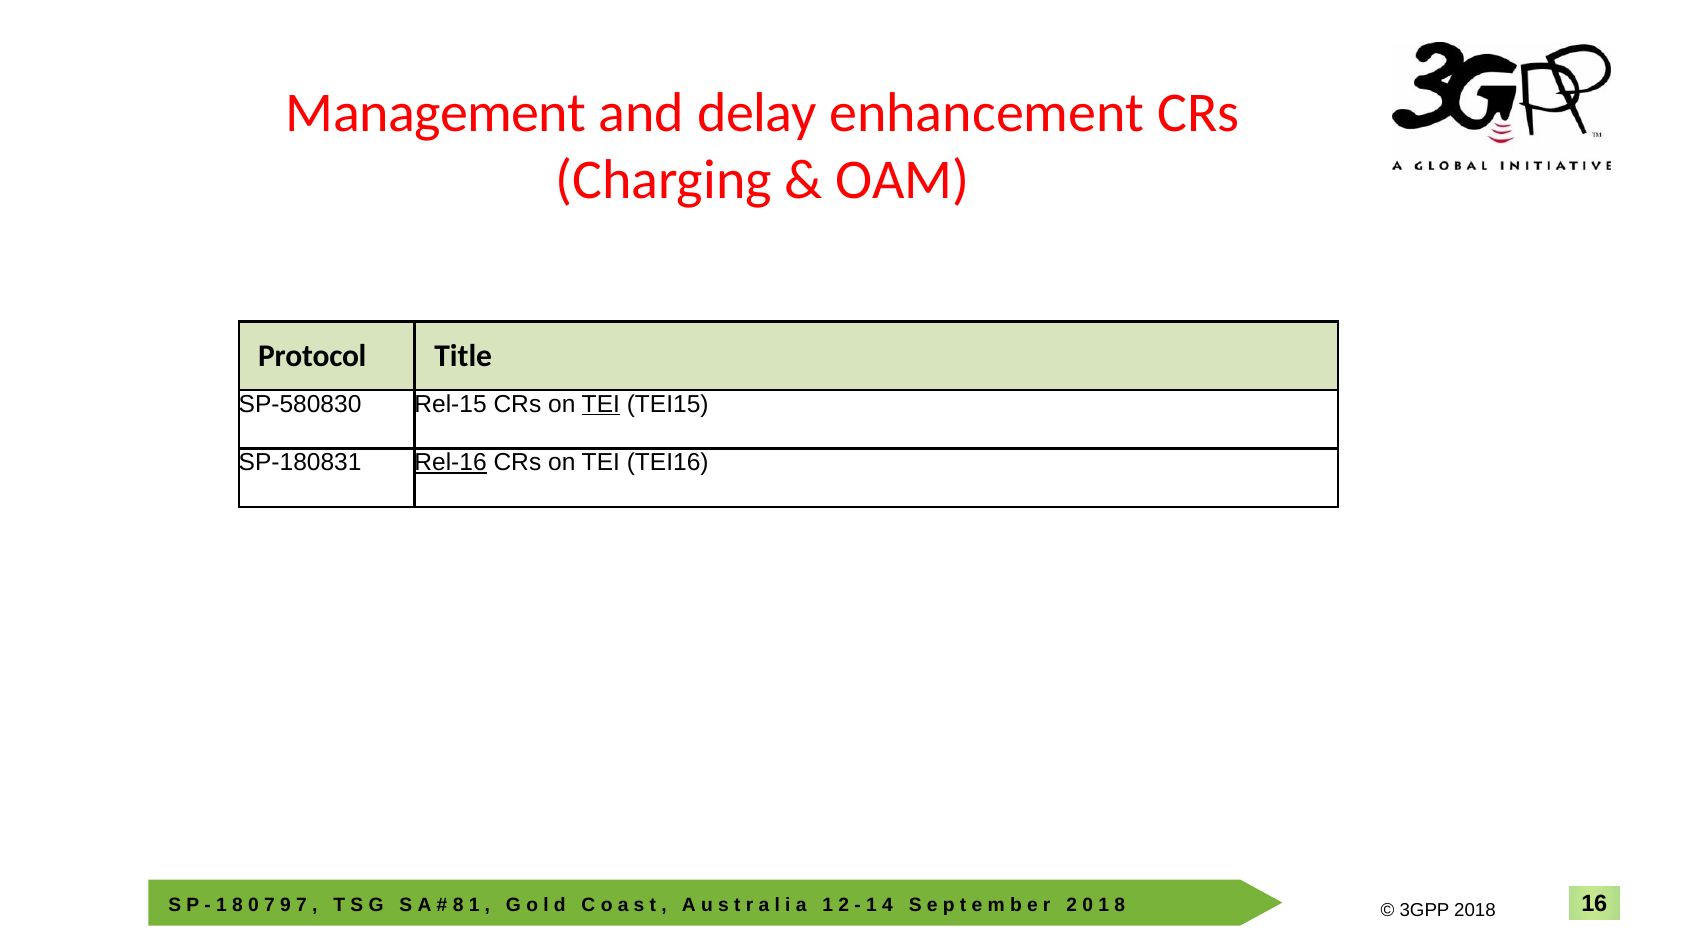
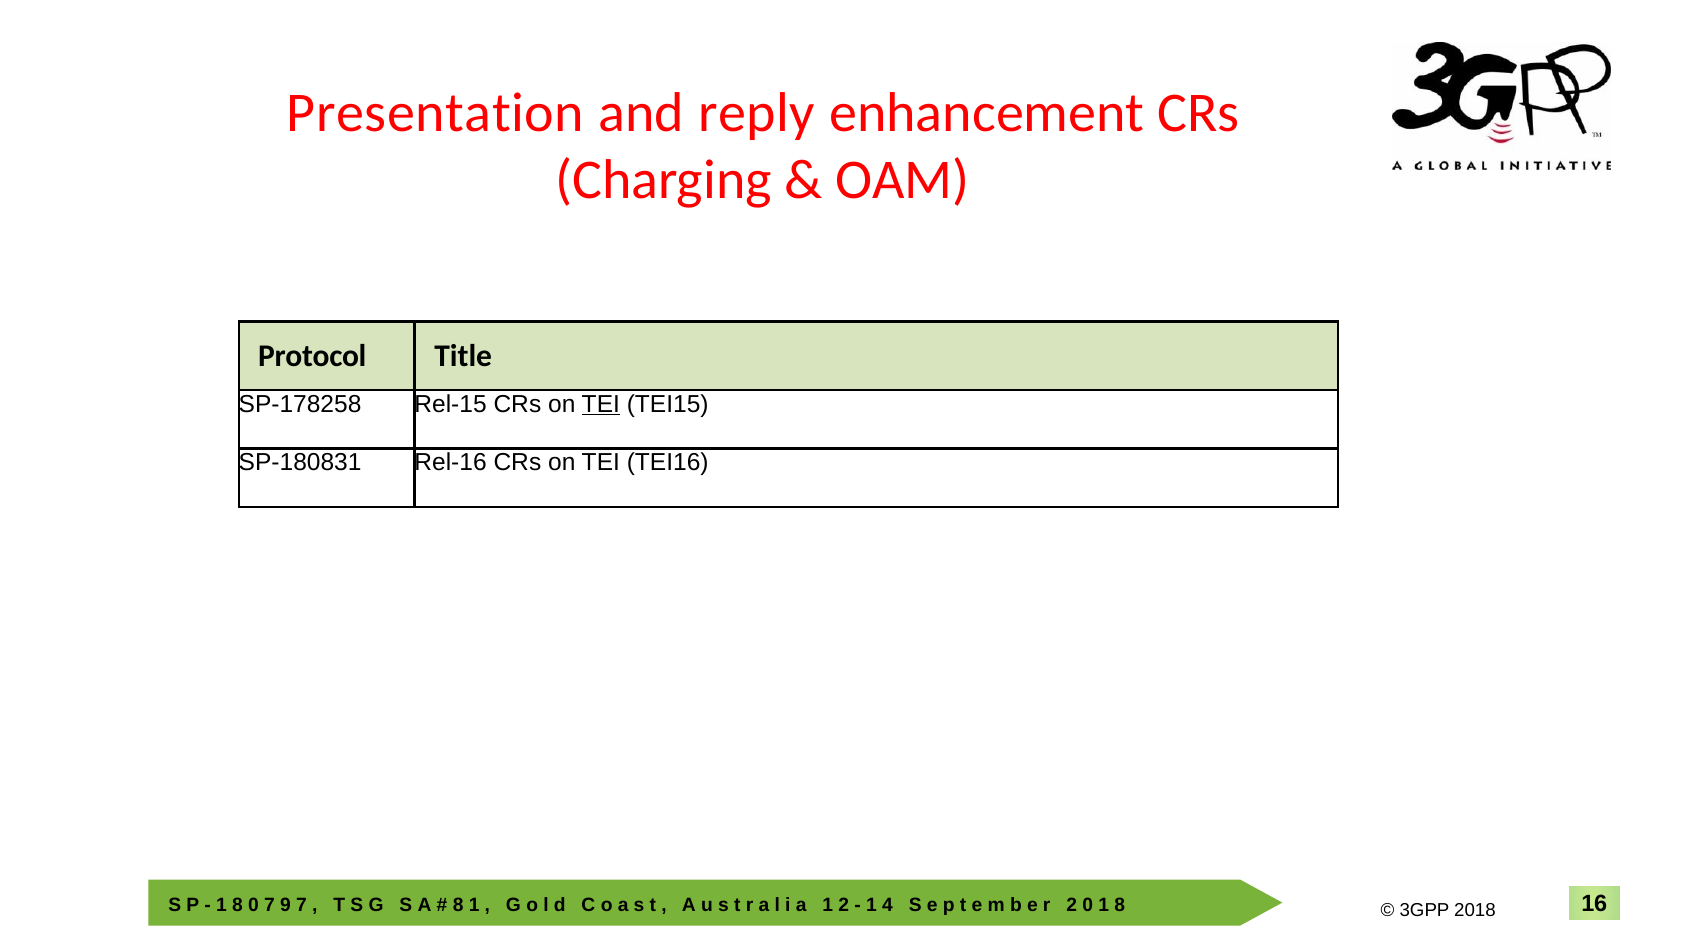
Management: Management -> Presentation (436, 113)
delay: delay -> reply (757, 113)
SP-580830: SP-580830 -> SP-178258 (300, 404)
Rel-16 underline: present -> none (451, 462)
